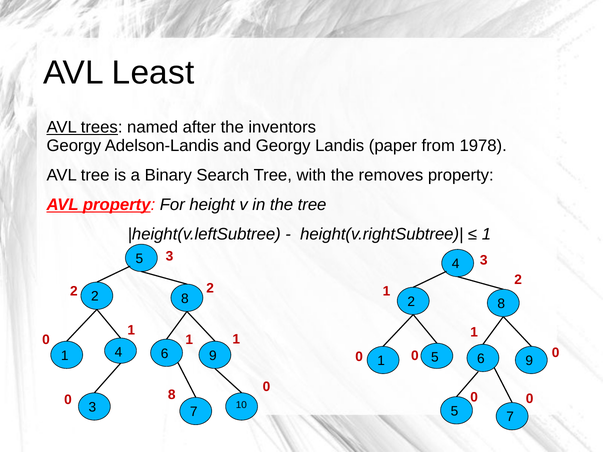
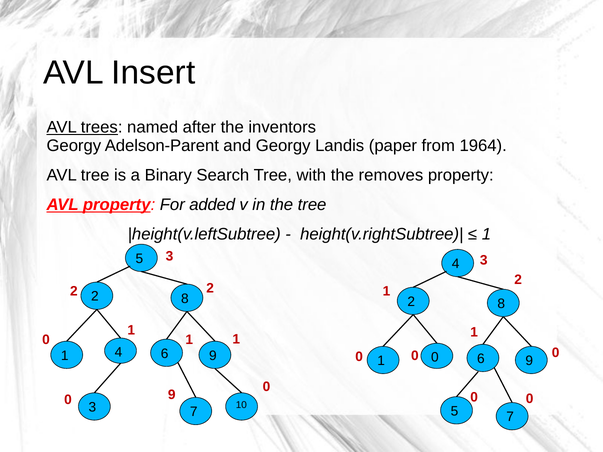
Least: Least -> Insert (153, 73)
Adelson-Landis: Adelson-Landis -> Adelson-Parent (162, 146)
1978: 1978 -> 1964 (483, 146)
height: height -> added (212, 205)
5: 5 -> 0 (435, 357)
0 8: 8 -> 9 (172, 395)
